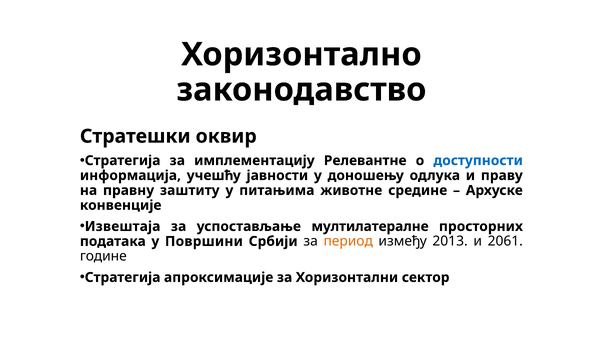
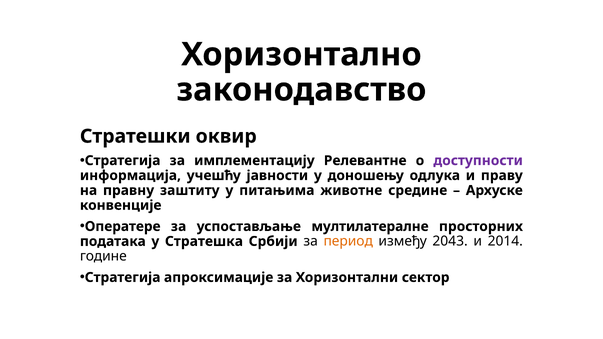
доступности colour: blue -> purple (478, 161)
Извештаја: Извештаја -> Оператере (123, 227)
Површини: Површини -> Стратешка (204, 241)
2013: 2013 -> 2043 (450, 241)
2061: 2061 -> 2014 (505, 241)
